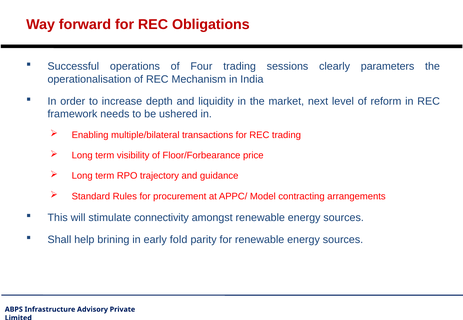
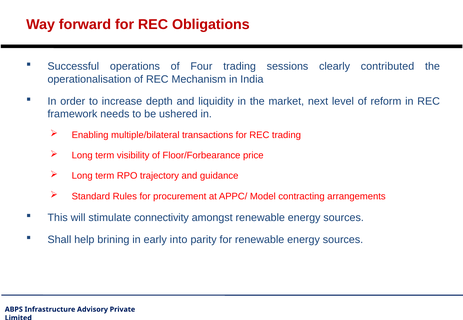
parameters: parameters -> contributed (388, 67)
fold: fold -> into (179, 240)
